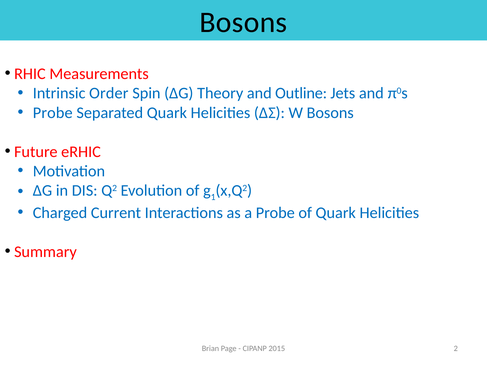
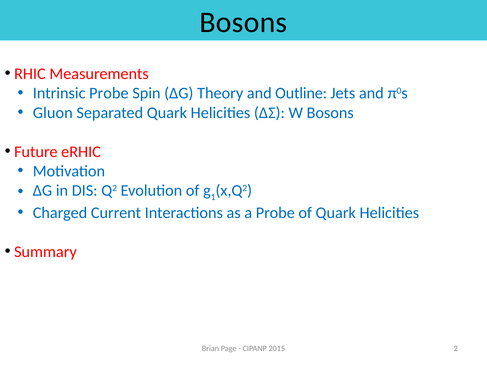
Intrinsic Order: Order -> Probe (109, 93)
Probe: Probe -> Gluon (53, 113)
